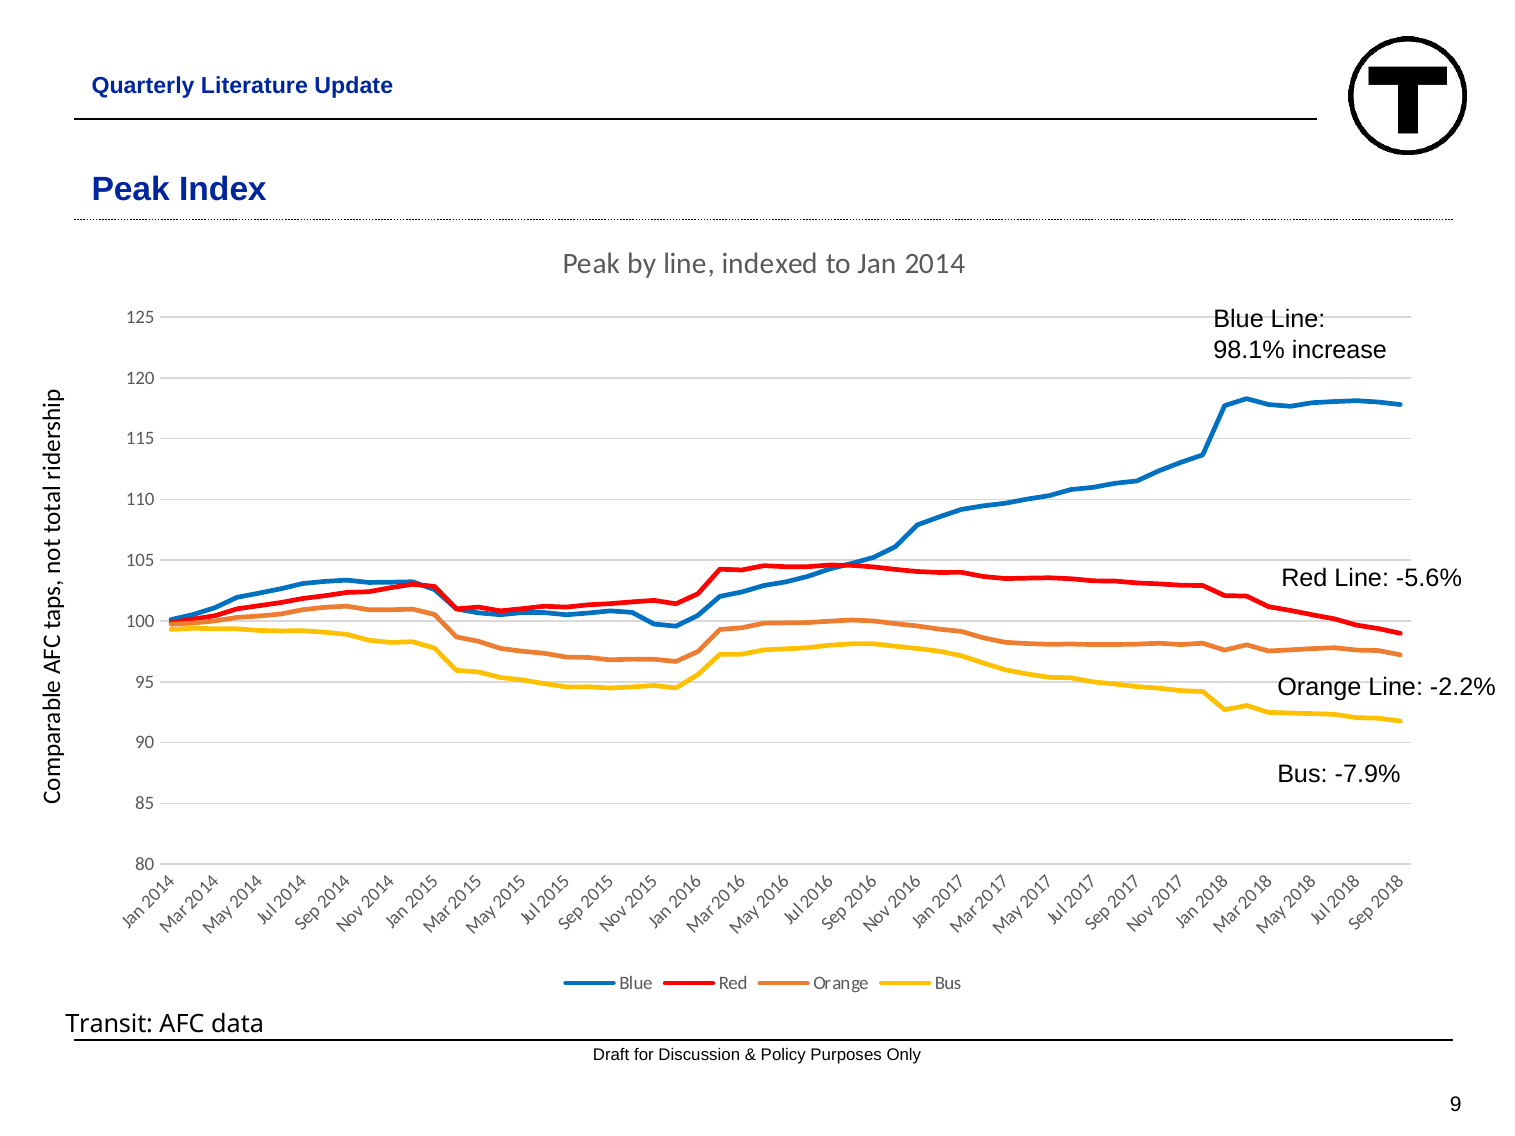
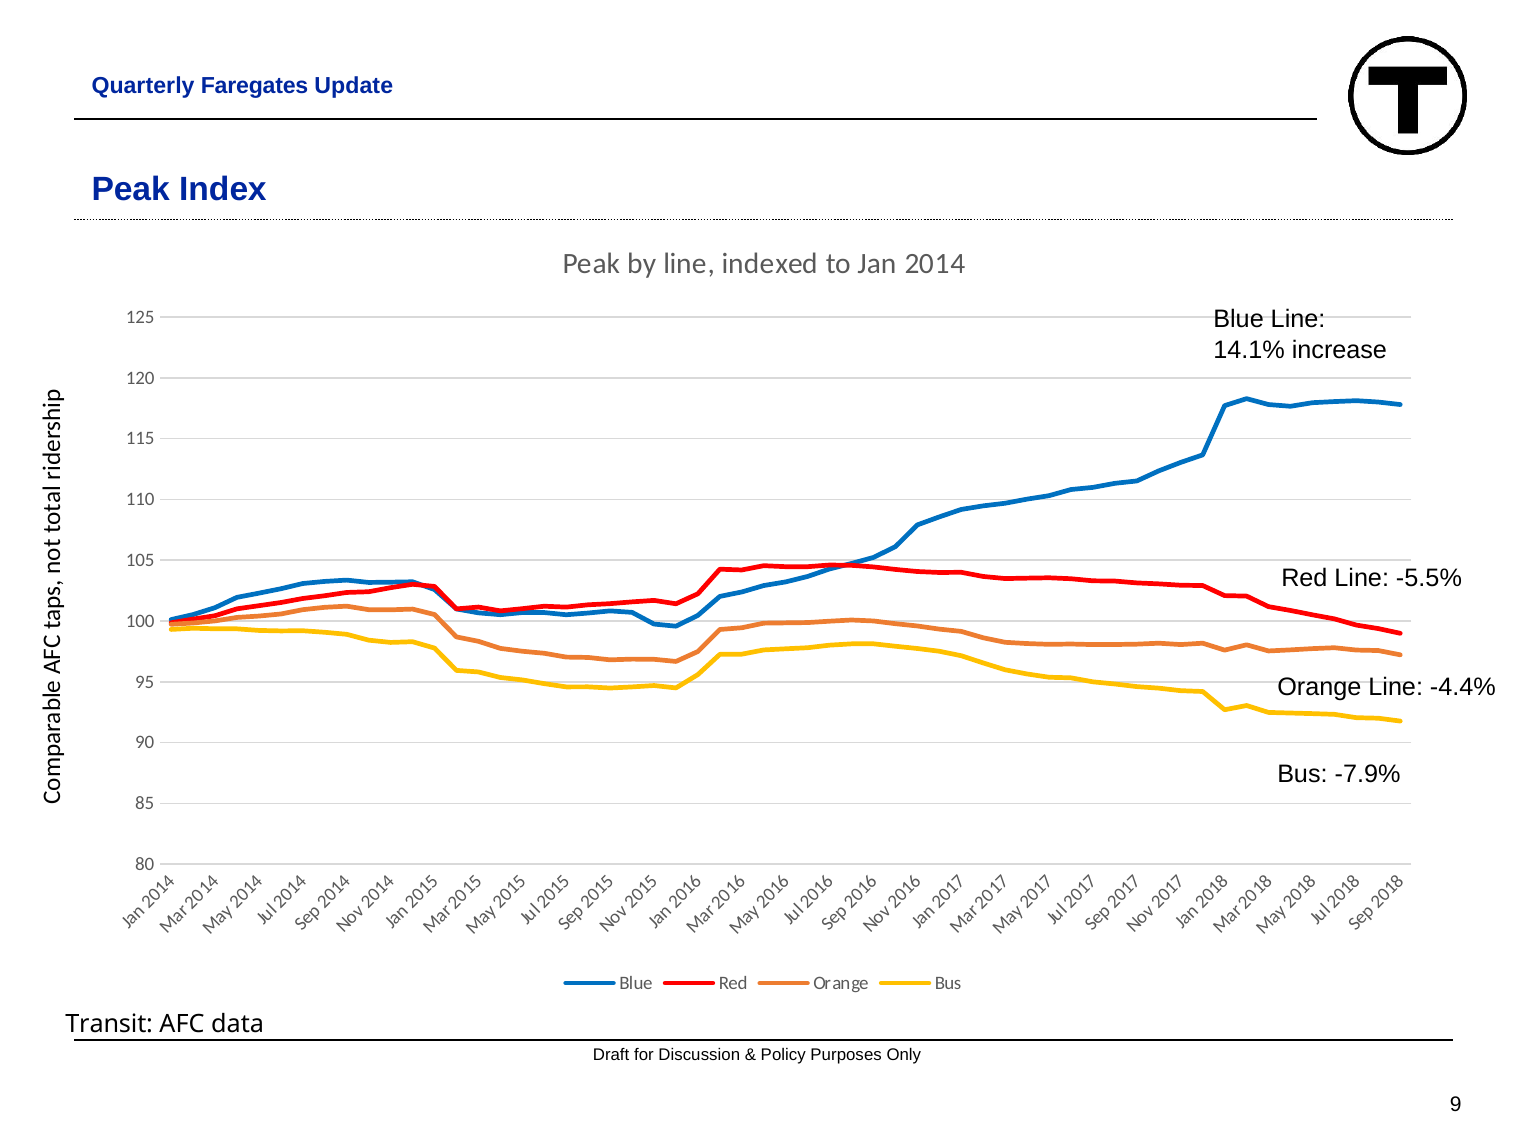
Literature: Literature -> Faregates (255, 86)
98.1%: 98.1% -> 14.1% (1249, 350)
-5.6%: -5.6% -> -5.5% (1429, 578)
-2.2%: -2.2% -> -4.4% (1463, 688)
